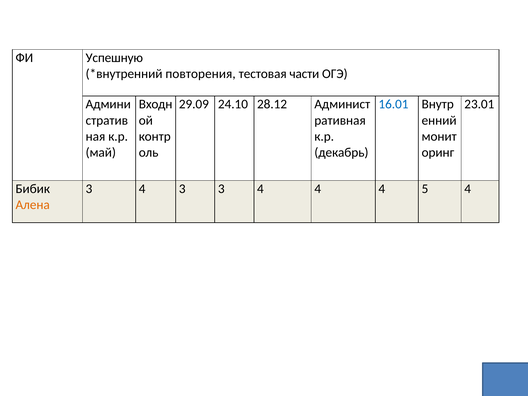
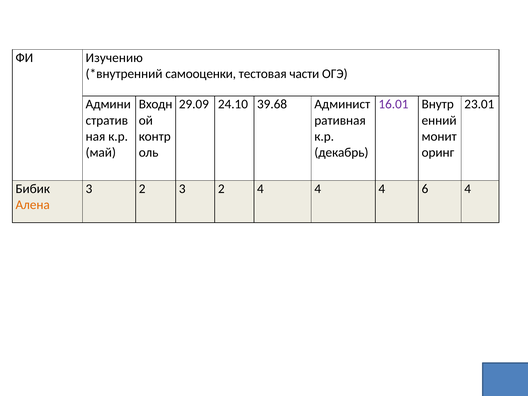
Успешную: Успешную -> Изучению (114, 58)
повторения: повторения -> самооценки (201, 74)
28.12: 28.12 -> 39.68 (272, 104)
16.01 colour: blue -> purple (393, 104)
4: 4 -> 2 (142, 189)
3: 3 -> 2 (221, 189)
5: 5 -> 6 (425, 189)
